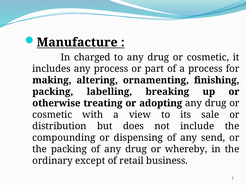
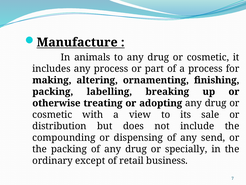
charged: charged -> animals (92, 57)
whereby: whereby -> specially (186, 149)
